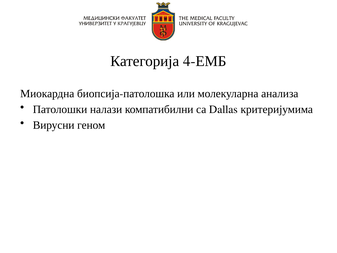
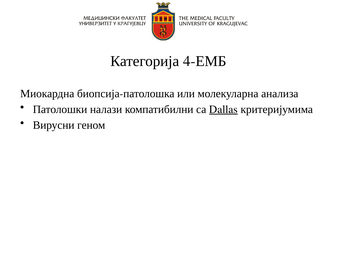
Dallas underline: none -> present (224, 109)
